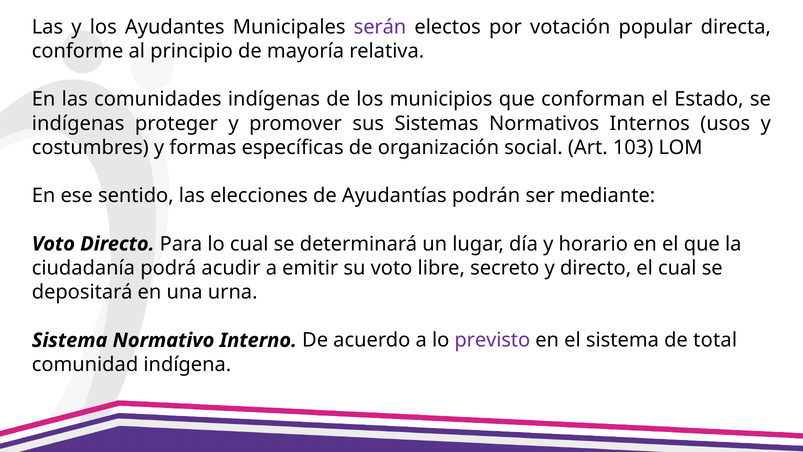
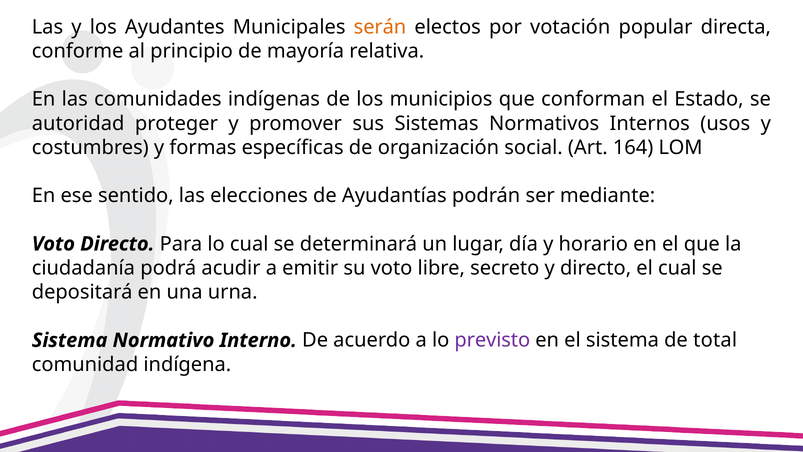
serán colour: purple -> orange (380, 27)
indígenas: indígenas -> autoridad (78, 123)
103: 103 -> 164 (633, 147)
